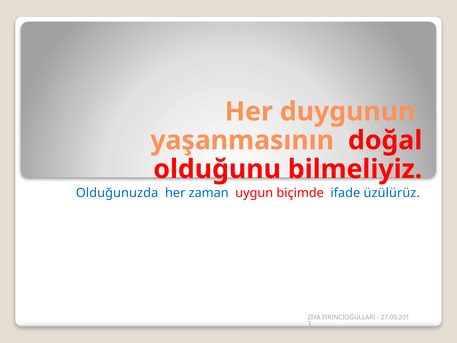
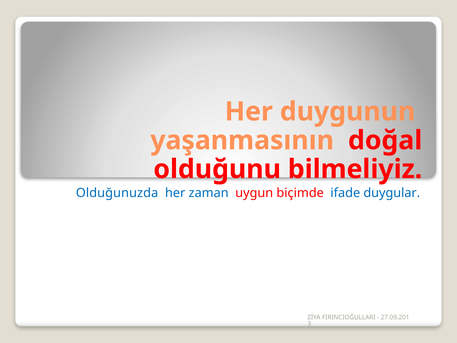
üzülürüz: üzülürüz -> duygular (392, 193)
